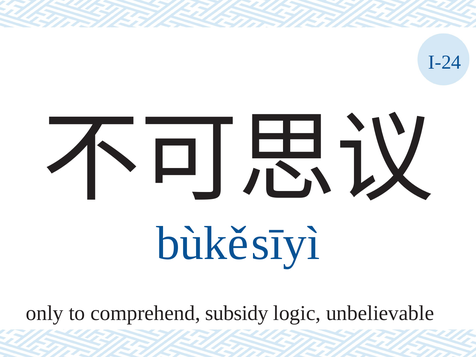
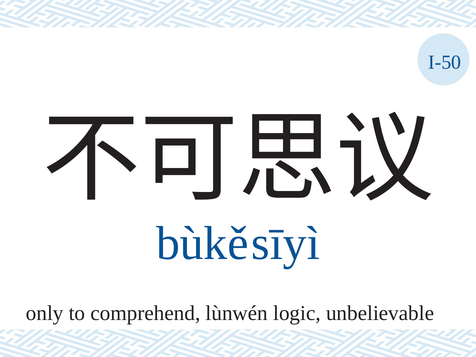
I-24: I-24 -> I-50 (445, 62)
subsidy: subsidy -> lùnwén (237, 313)
